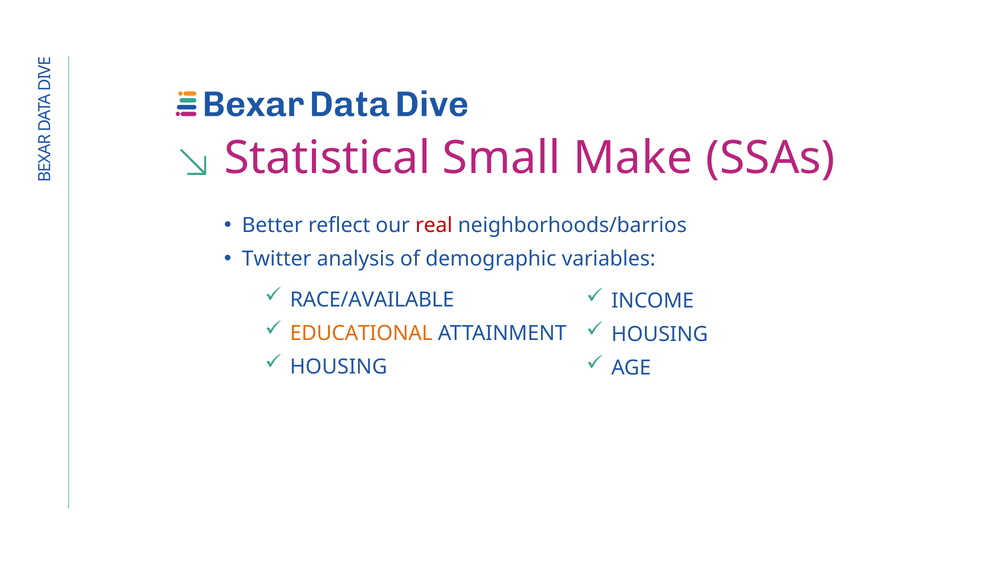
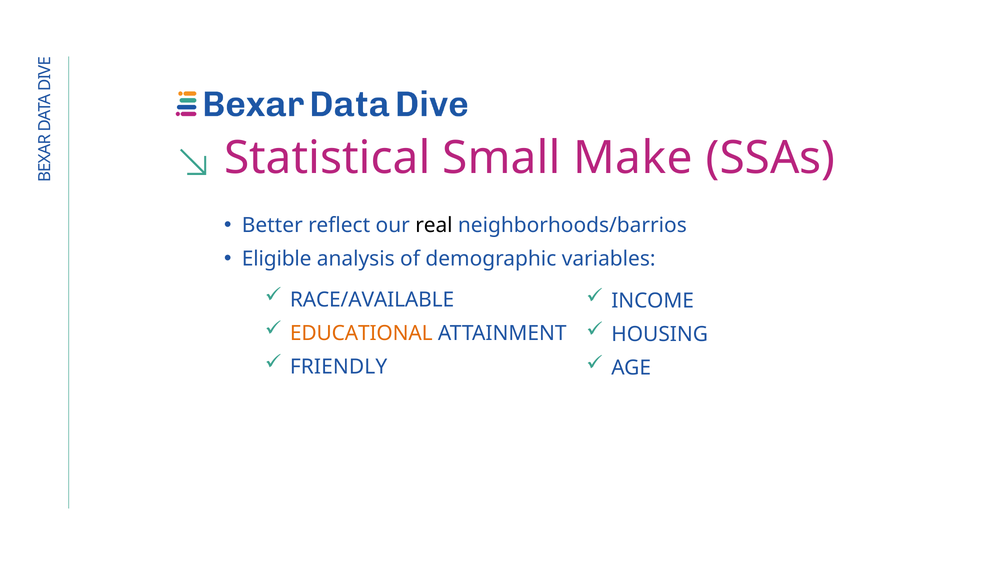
real colour: red -> black (434, 225)
Twitter: Twitter -> Eligible (277, 259)
HOUSING: HOUSING -> FRIENDLY (339, 367)
